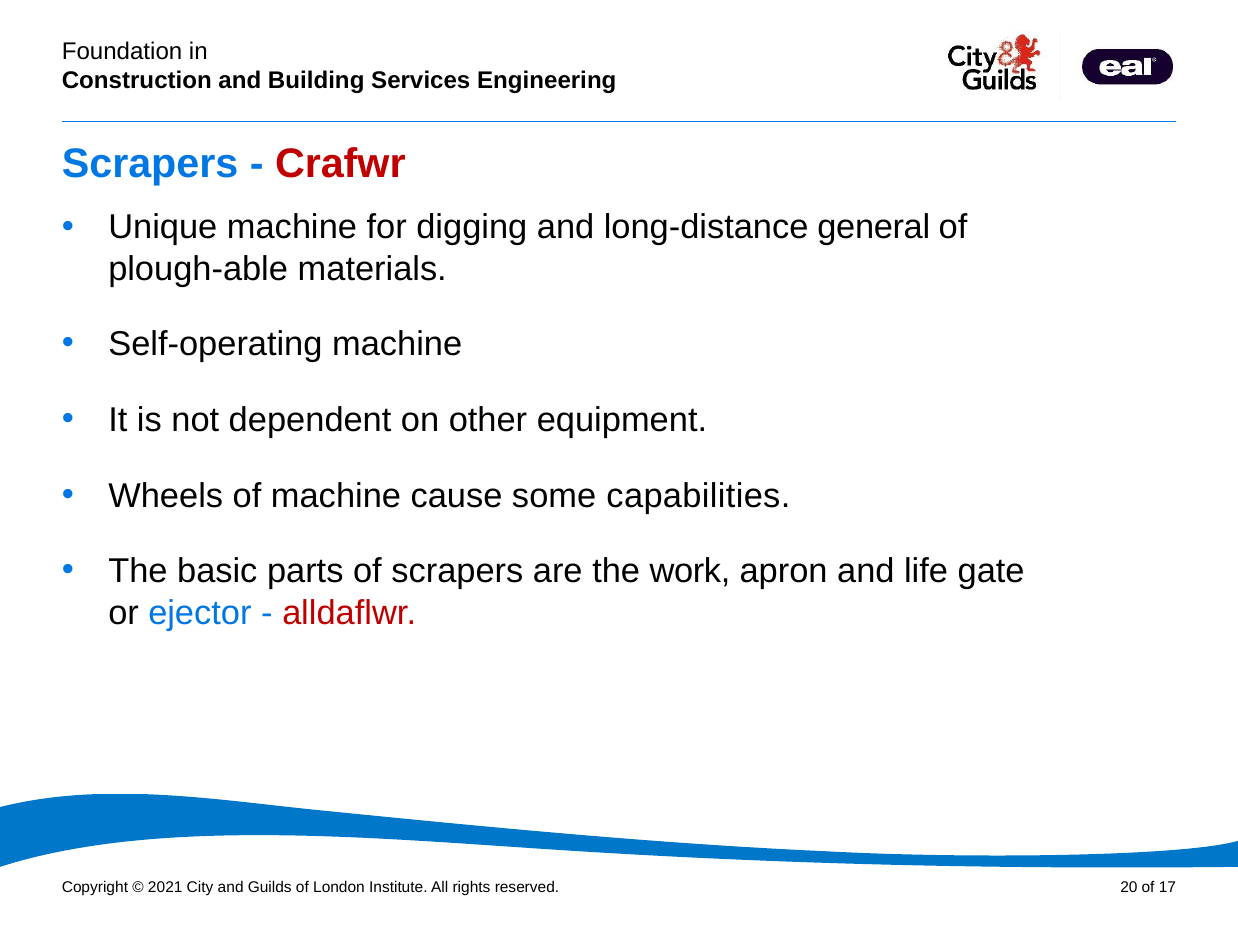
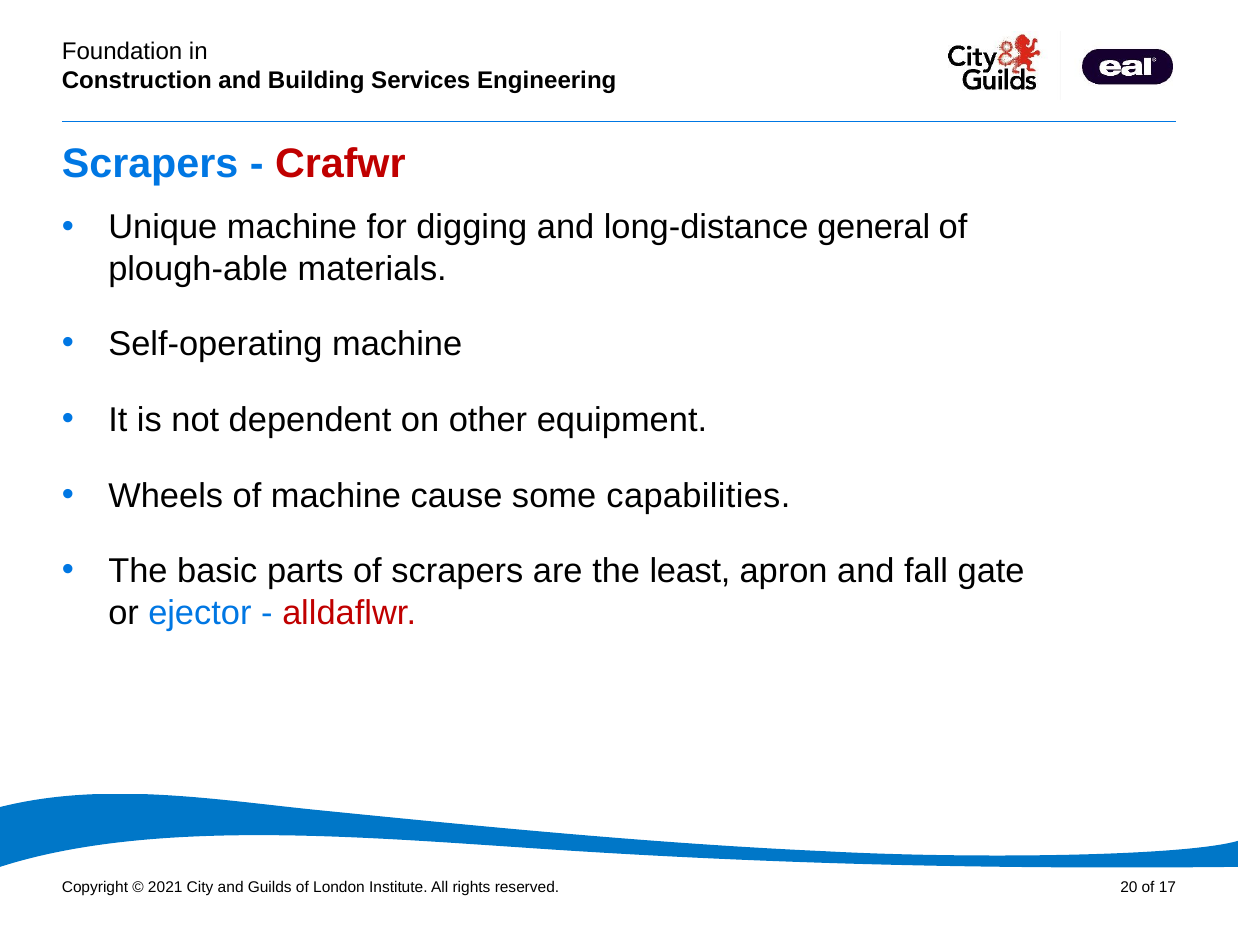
work: work -> least (690, 572)
life: life -> fall (926, 572)
